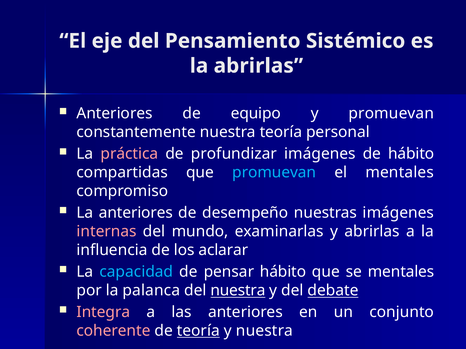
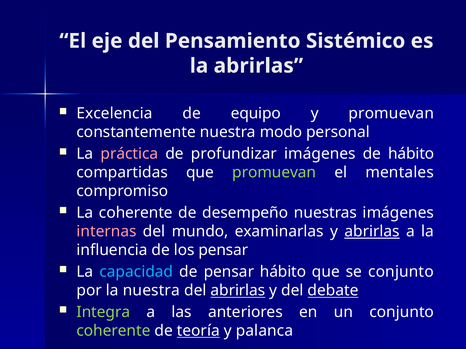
Anteriores: Anteriores -> Excelencia (115, 114)
nuestra teoría: teoría -> modo (281, 132)
promuevan colour: light blue -> light green (274, 173)
La anteriores: anteriores -> coherente (136, 213)
abrirlas underline: none -> present (372, 232)
los aclarar: aclarar -> pensar (223, 250)
se mentales: mentales -> conjunto (401, 272)
la palanca: palanca -> nuestra (151, 291)
del nuestra: nuestra -> abrirlas (238, 291)
Integra colour: pink -> light green (103, 313)
coherente colour: pink -> light green (114, 331)
y nuestra: nuestra -> palanca (265, 331)
